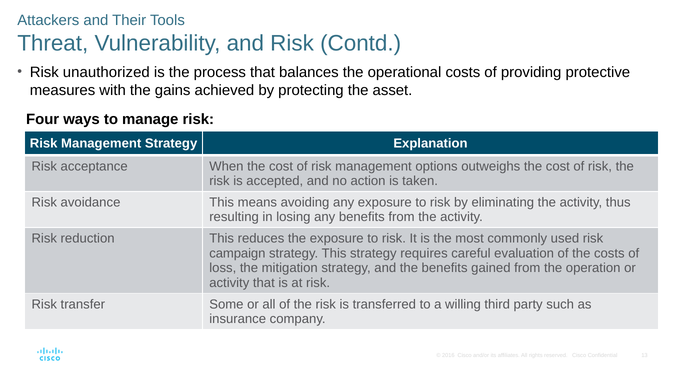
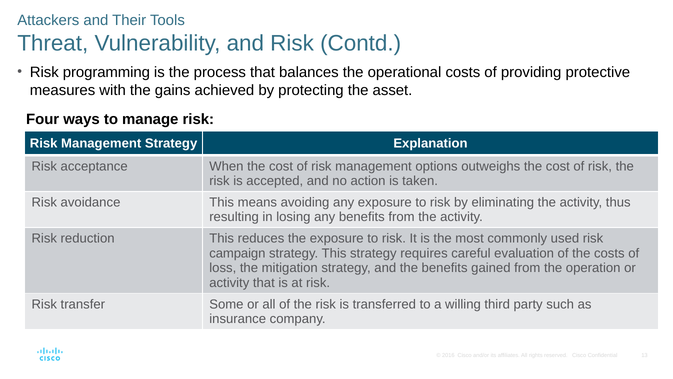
unauthorized: unauthorized -> programming (106, 72)
